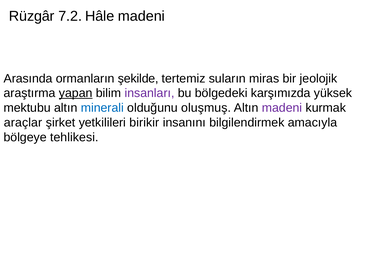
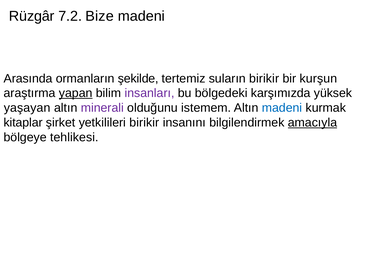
Hâle: Hâle -> Bize (100, 16)
suların miras: miras -> birikir (264, 79)
jeolojik: jeolojik -> kurşun (318, 79)
mektubu: mektubu -> yaşayan (27, 108)
minerali colour: blue -> purple (102, 108)
oluşmuş: oluşmuş -> istemem (206, 108)
madeni colour: purple -> blue (282, 108)
araçlar: araçlar -> kitaplar (23, 123)
amacıyla underline: none -> present (312, 123)
